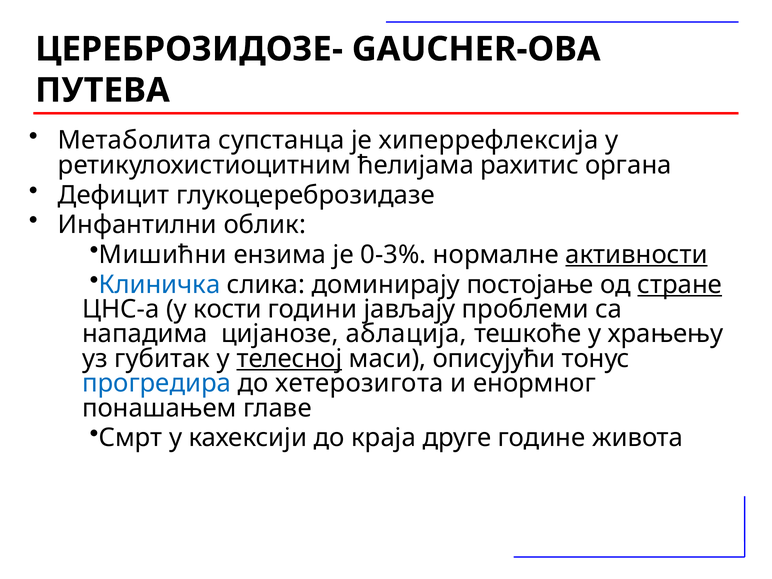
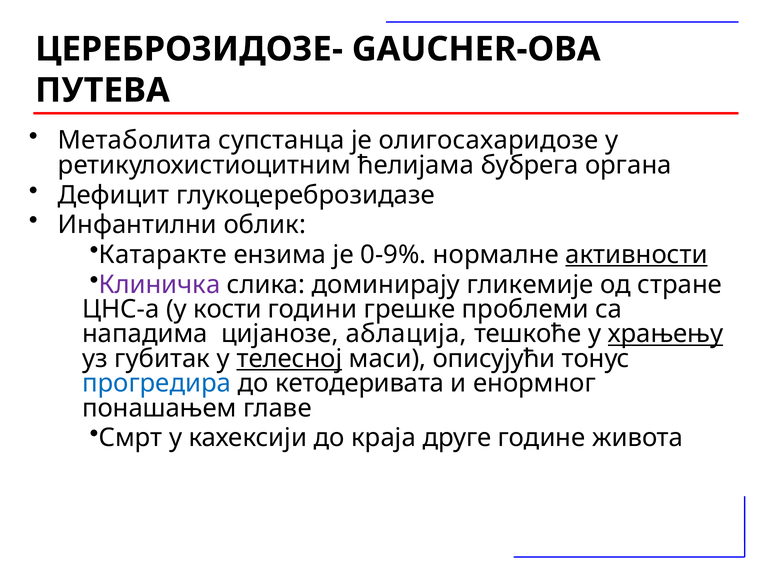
хиперрефлексија: хиперрефлексија -> олигосахаридозе (489, 140)
рахитис: рахитис -> бубрега (530, 165)
Мишићни: Мишићни -> Катаракте (163, 255)
0-3%: 0-3% -> 0-9% (393, 255)
Клиничка colour: blue -> purple (160, 285)
постојање: постојање -> гликемије (530, 285)
стране underline: present -> none (680, 285)
јављају: јављају -> грешке (410, 309)
храњењу underline: none -> present (666, 334)
хетерозигота: хетерозигота -> кетодеривата (360, 383)
